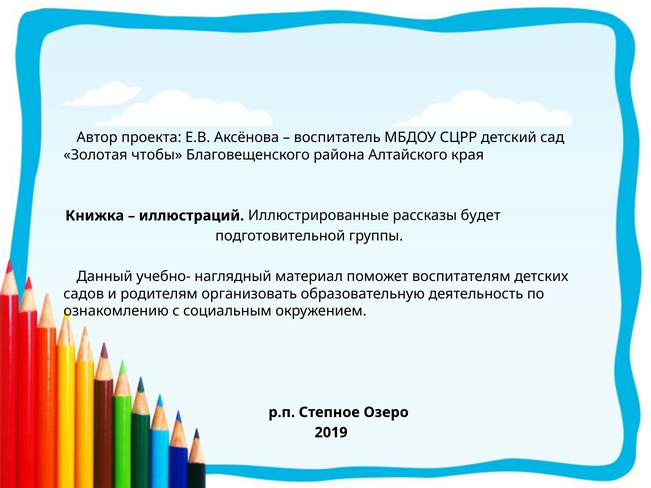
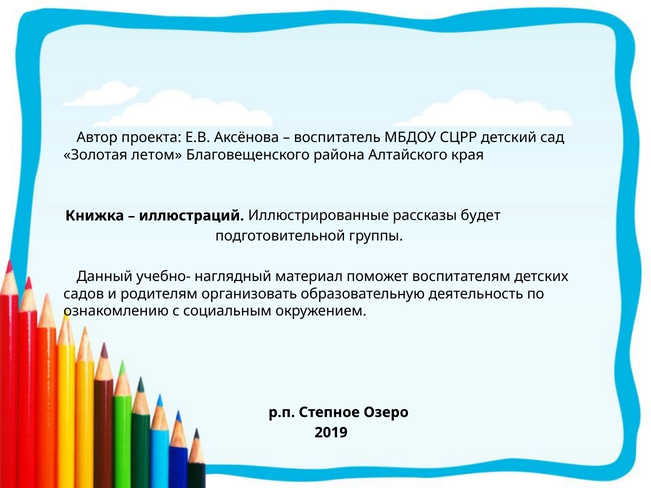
чтобы: чтобы -> летом (157, 155)
